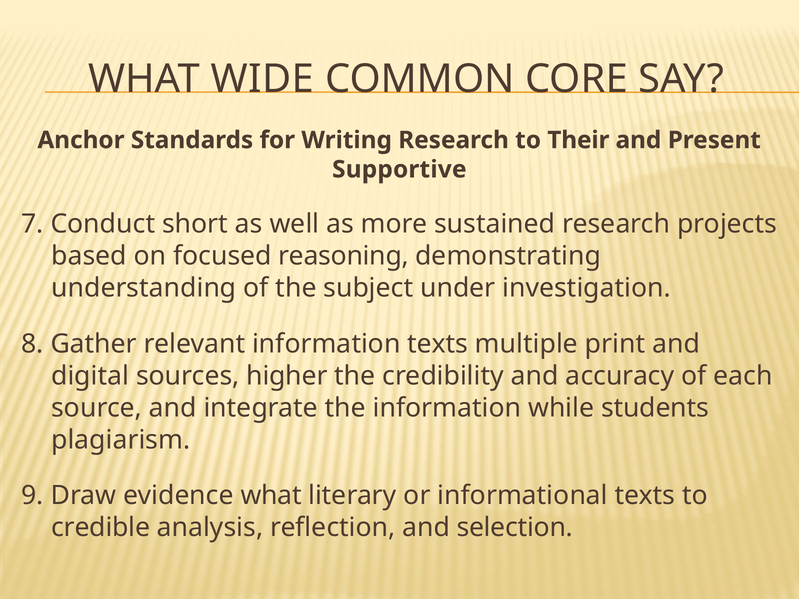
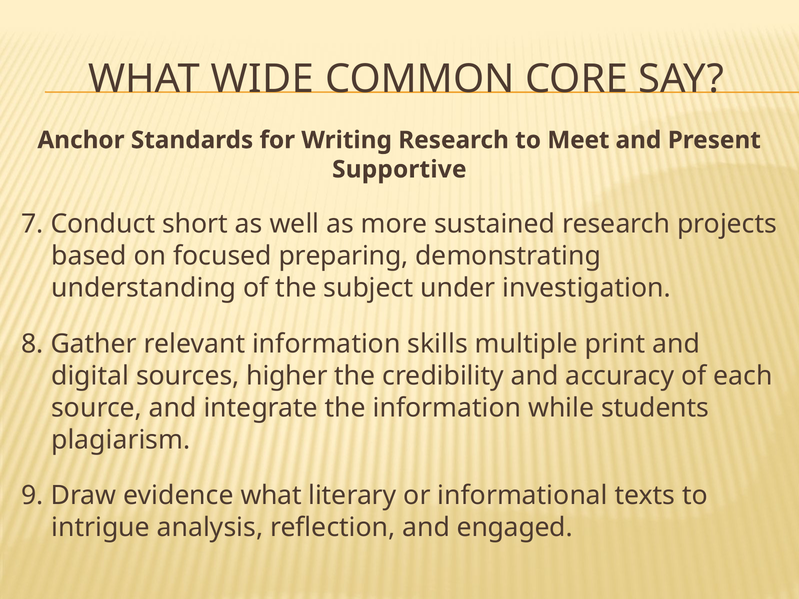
Their: Their -> Meet (578, 140)
reasoning: reasoning -> preparing (344, 256)
information texts: texts -> skills (438, 344)
credible: credible -> intrigue (101, 528)
selection: selection -> engaged (515, 528)
